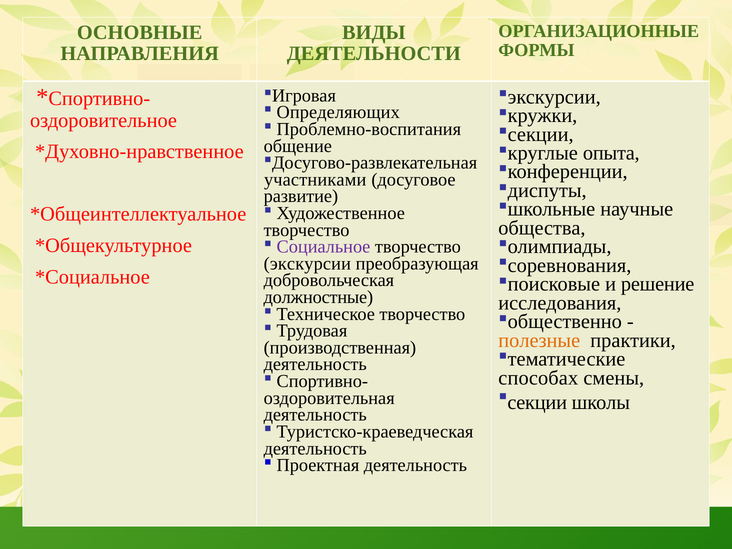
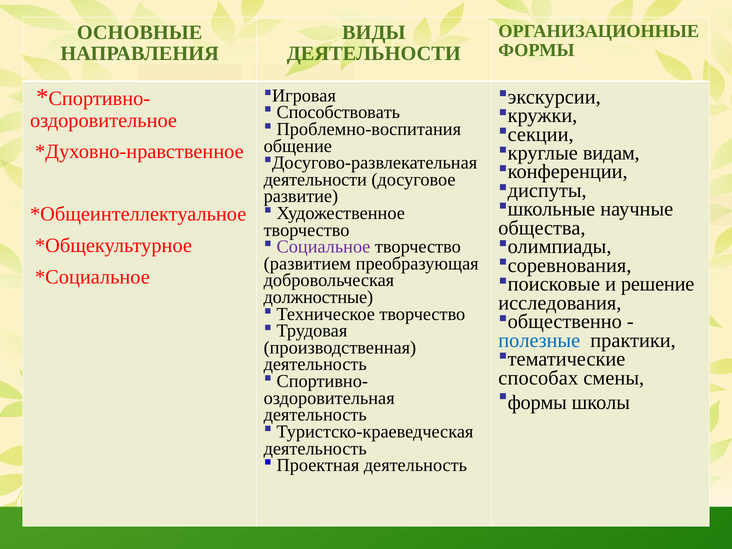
Определяющих: Определяющих -> Способствовать (338, 112)
опыта: опыта -> видам (611, 153)
участниками: участниками -> деятельности (315, 180)
экскурсии: экскурсии -> развитием (307, 264)
полезные colour: orange -> blue (539, 340)
секции: секции -> формы (537, 402)
